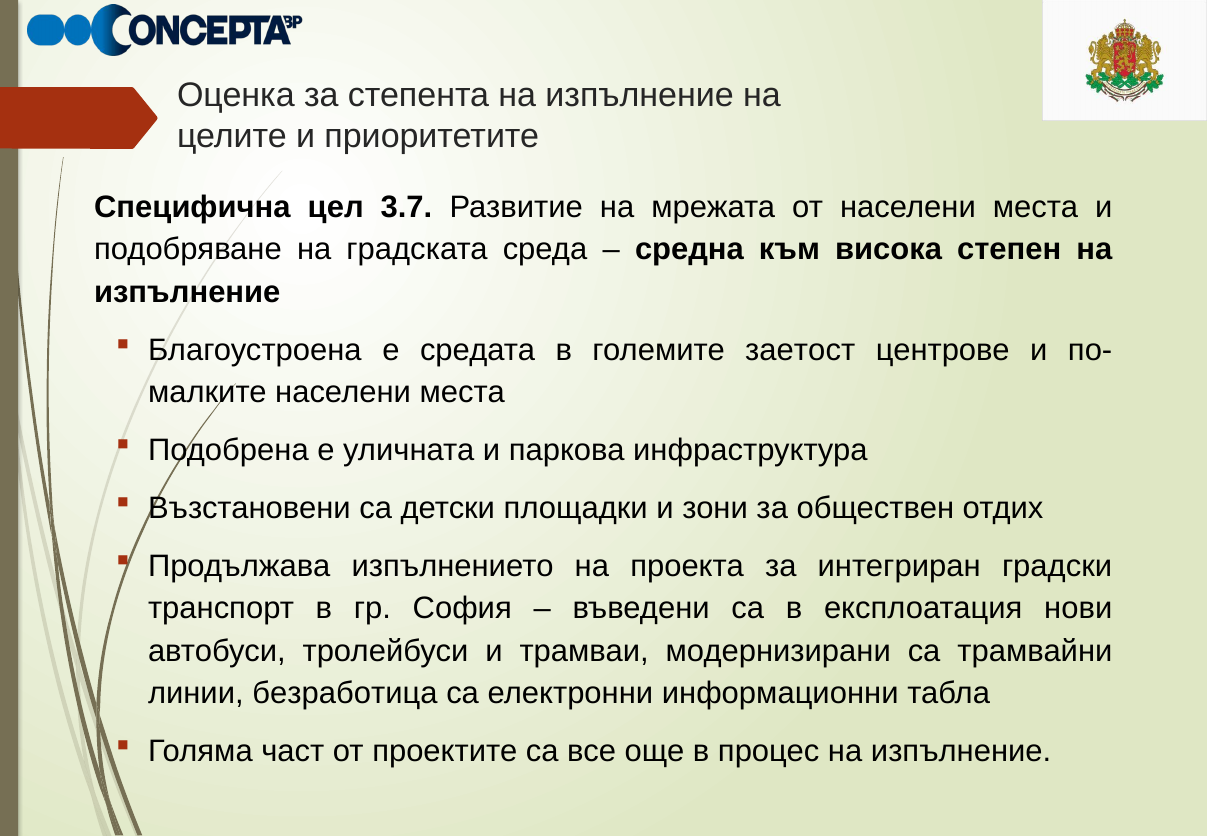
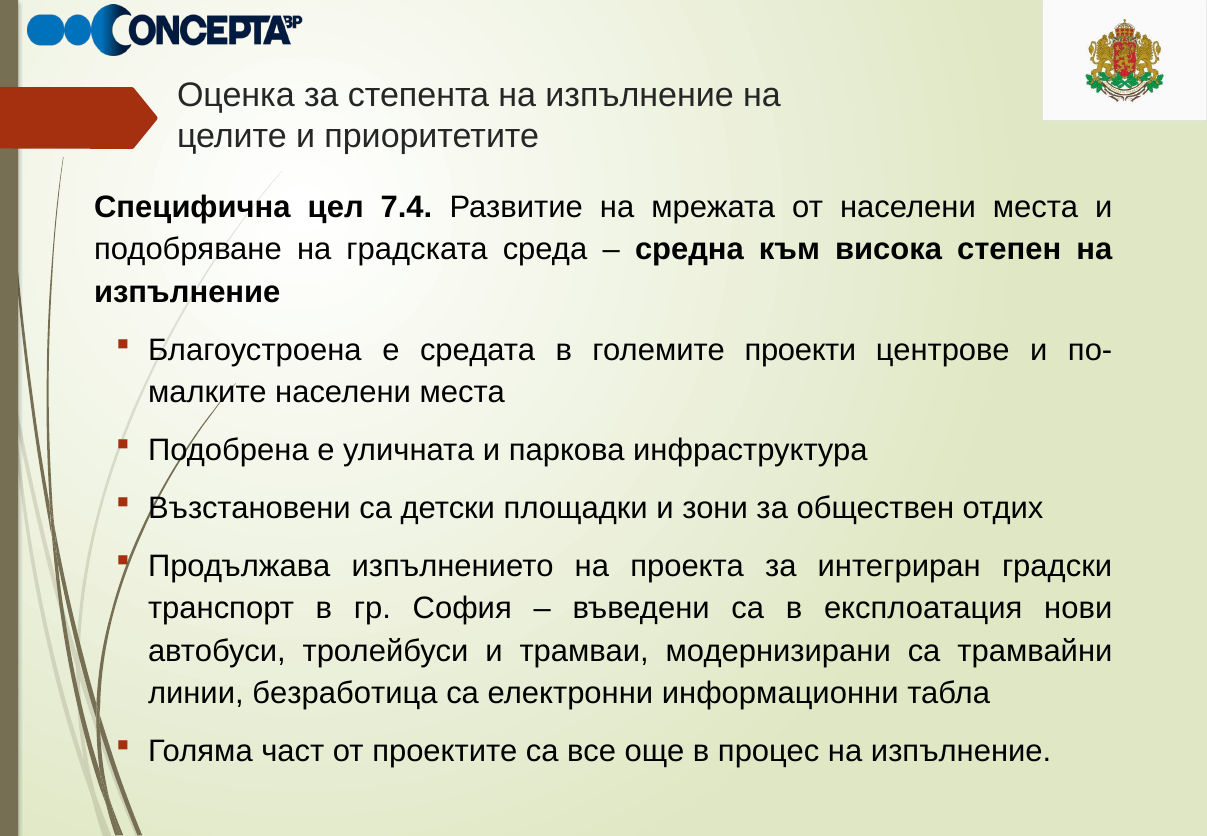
3.7: 3.7 -> 7.4 (406, 207)
заетост: заетост -> проекти (800, 350)
